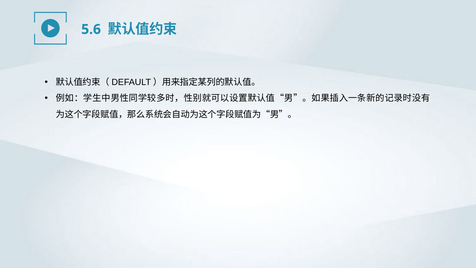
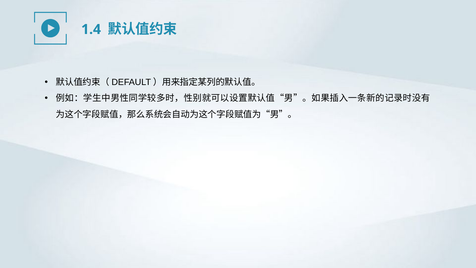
5.6: 5.6 -> 1.4 (91, 29)
